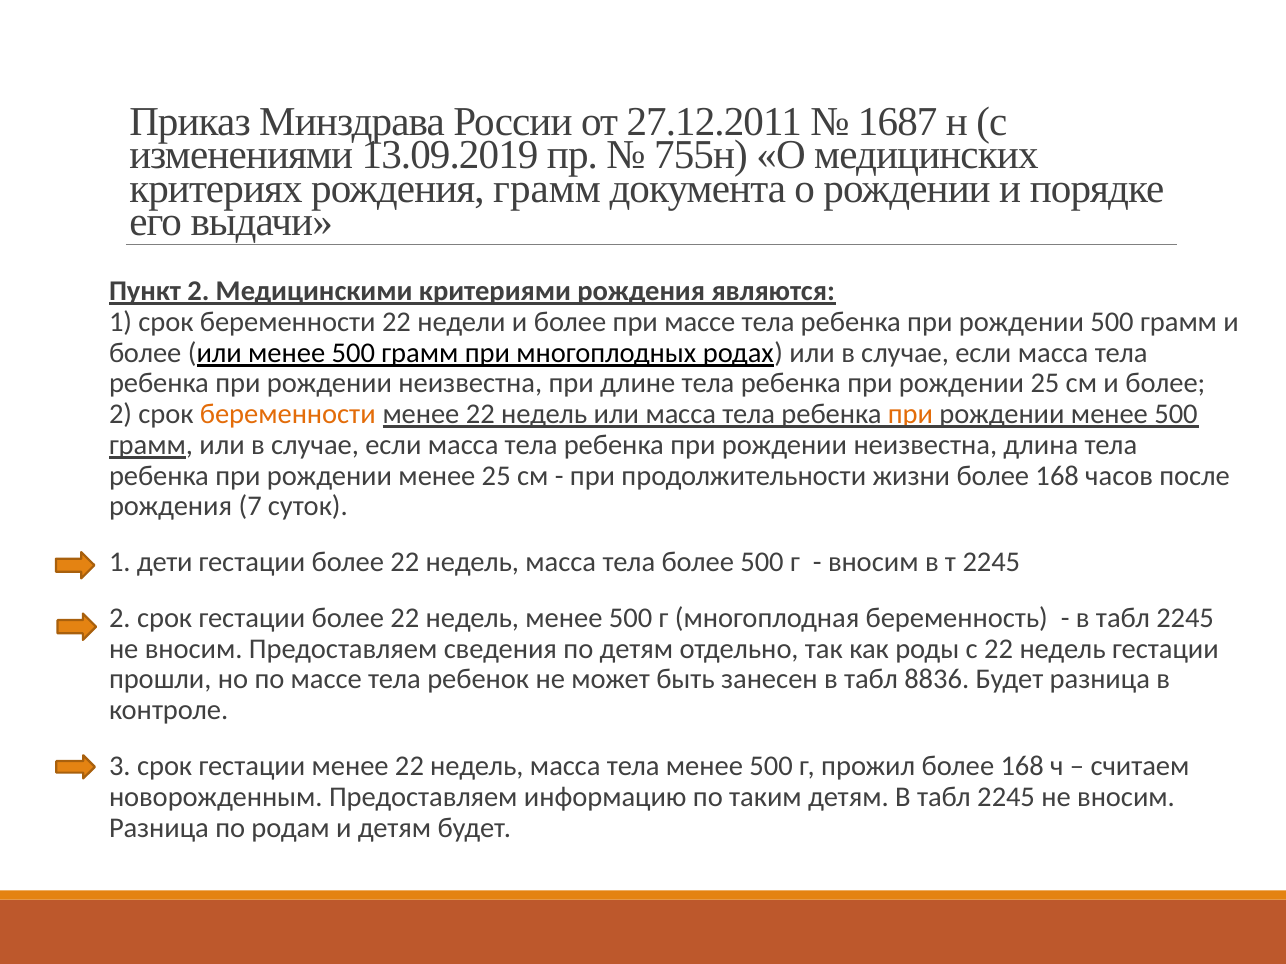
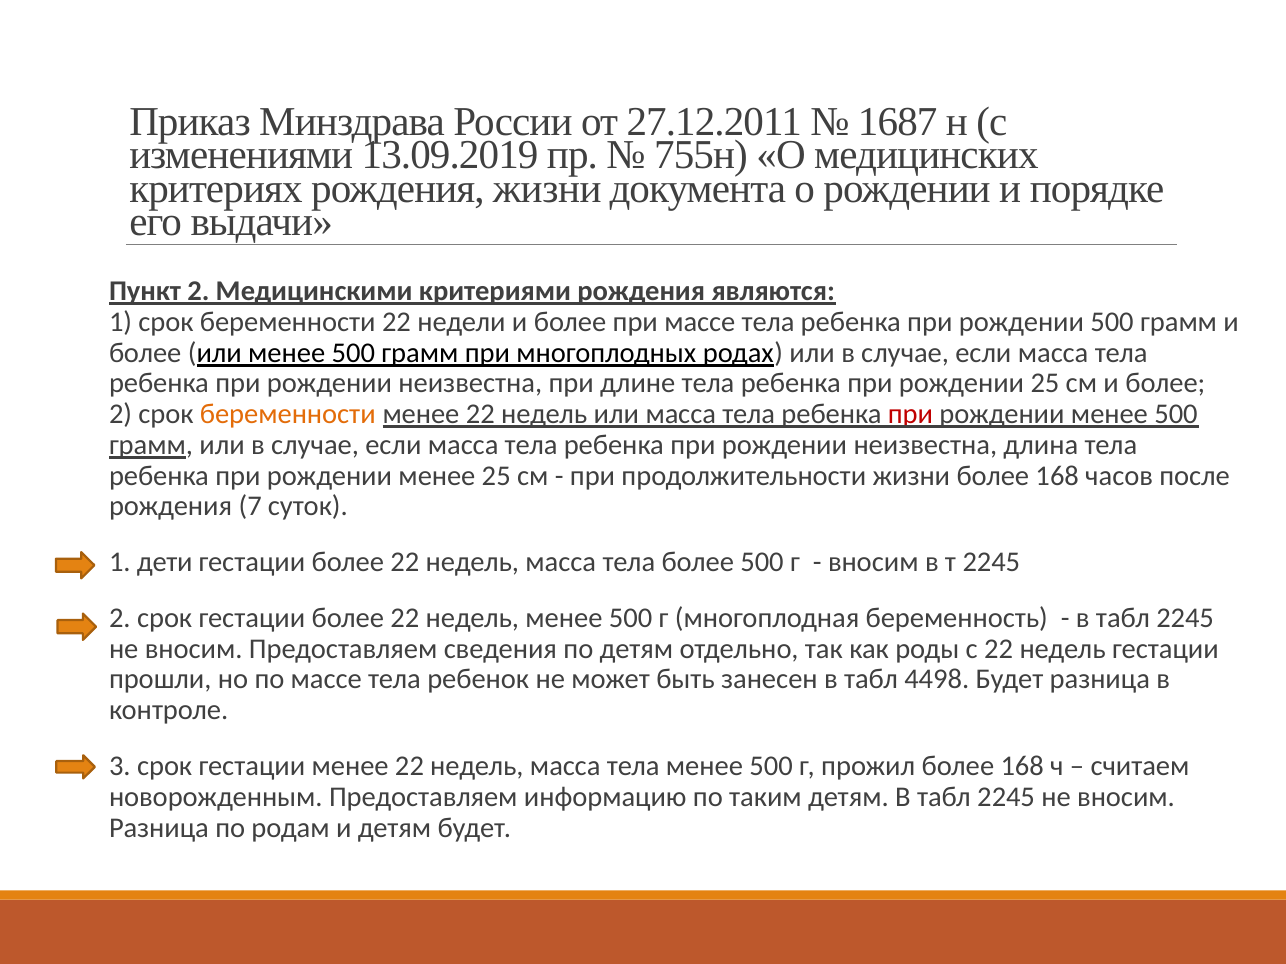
рождения грамм: грамм -> жизни (547, 189)
при colour: orange -> red (910, 414)
8836: 8836 -> 4498 (937, 680)
